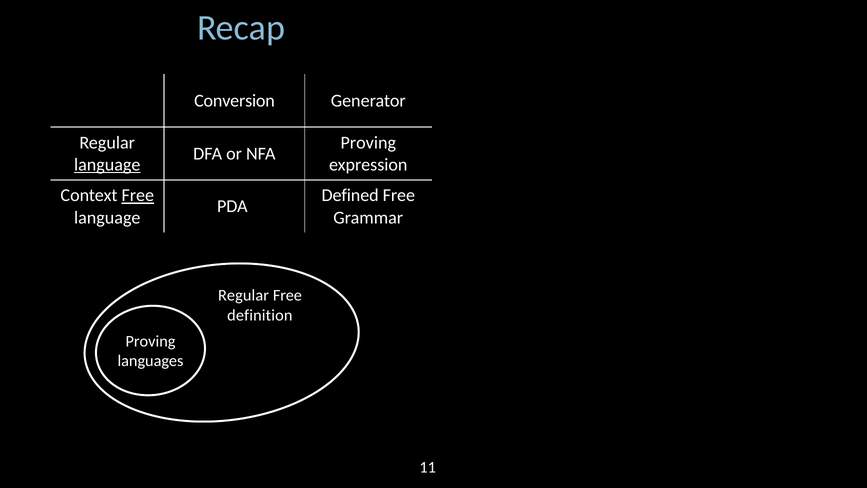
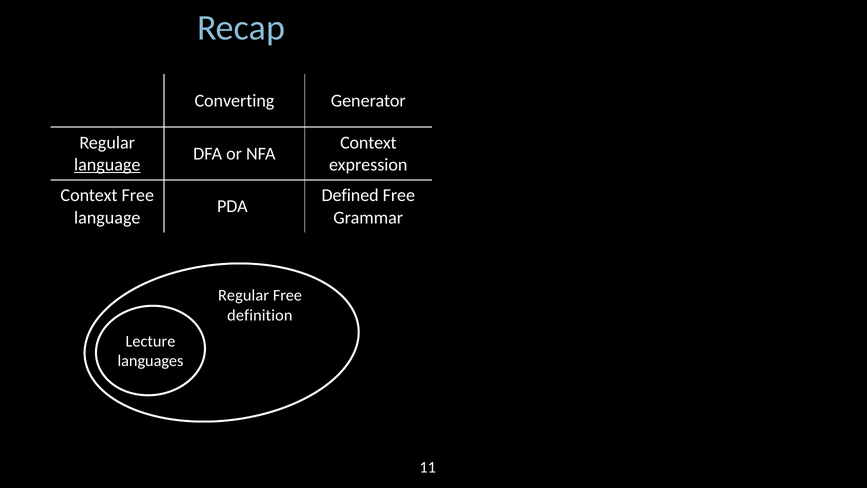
Conversion: Conversion -> Converting (234, 101)
Proving: Proving -> Context (368, 142)
Free underline: present -> none (138, 195)
Proving: Proving -> Lecture (150, 341)
